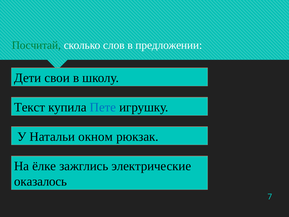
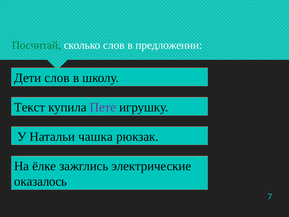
Дети свои: свои -> слов (57, 78)
Пете colour: blue -> purple (103, 107)
окном: окном -> чашка (96, 136)
